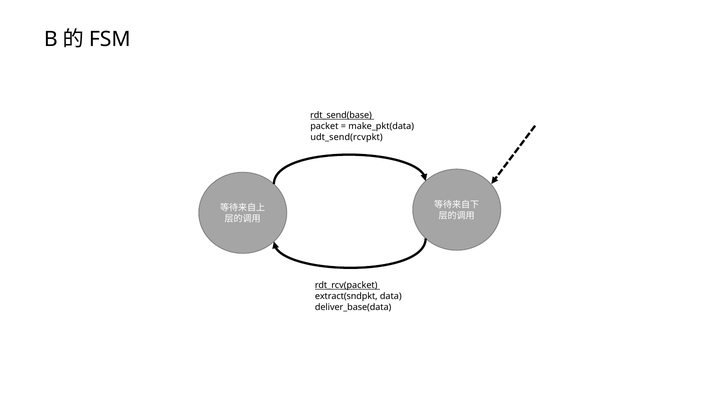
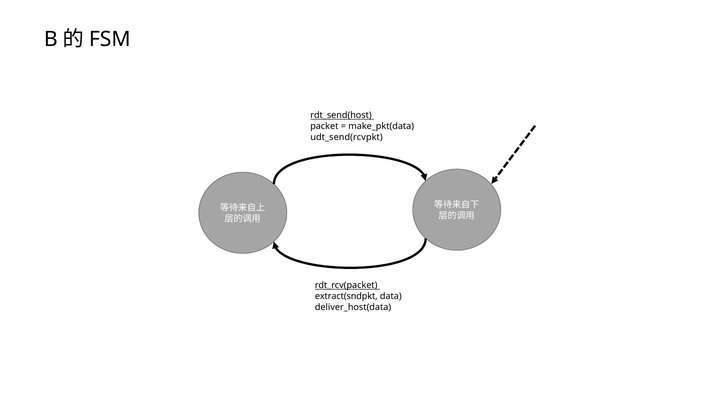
rdt_send(base: rdt_send(base -> rdt_send(host (341, 115)
deliver_base(data: deliver_base(data -> deliver_host(data (353, 307)
